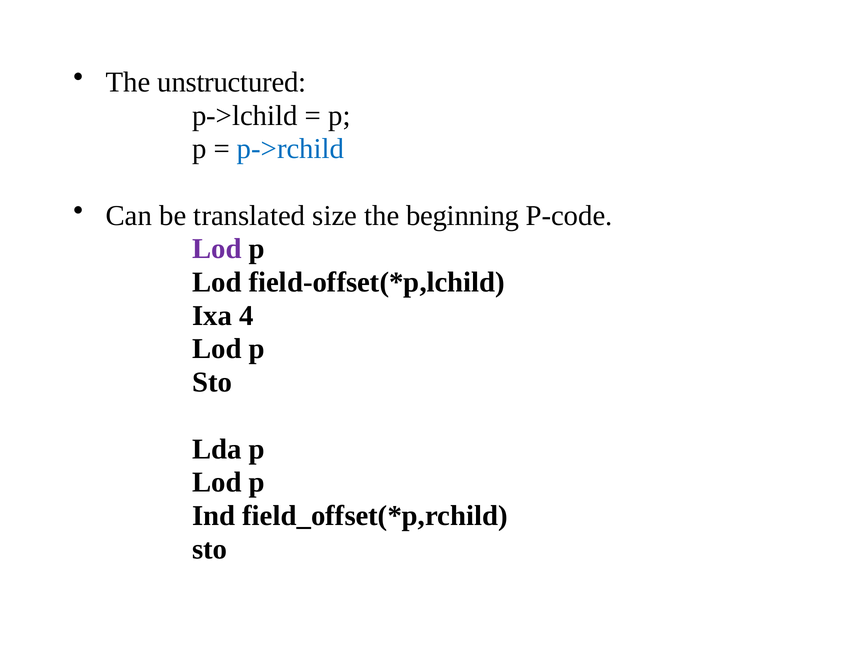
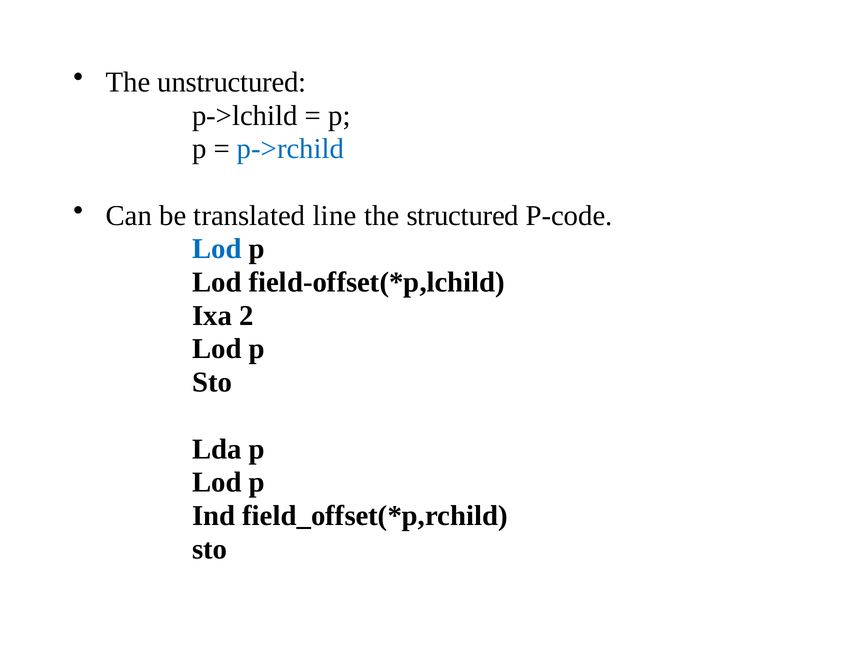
size: size -> line (335, 216)
beginning: beginning -> structured (463, 216)
Lod colour: purple -> blue (217, 249)
4: 4 -> 2 (246, 316)
